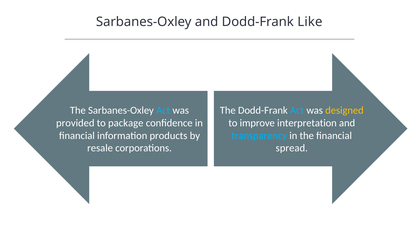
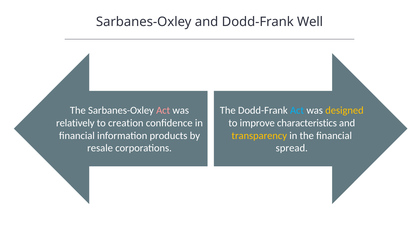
Like: Like -> Well (310, 22)
Act colour: light blue -> pink (163, 110)
provided: provided -> relatively (75, 123)
package: package -> creation (126, 123)
interpretation: interpretation -> characteristics (307, 123)
transparency colour: light blue -> yellow (259, 135)
